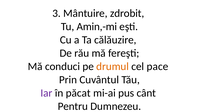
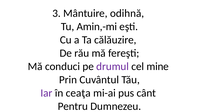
zdrobit: zdrobit -> odihnă (127, 13)
drumul colour: orange -> purple (113, 66)
pace: pace -> mine (158, 66)
păcat: păcat -> ceaţa (78, 93)
